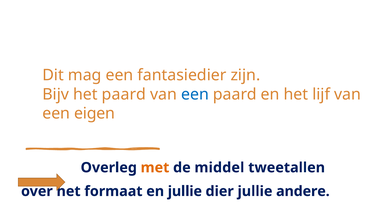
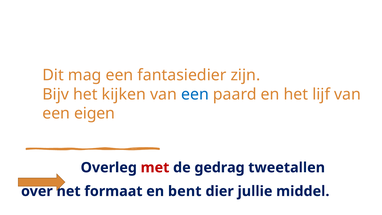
het paard: paard -> kijken (124, 94)
met colour: orange -> red (155, 167)
middel: middel -> gedrag (220, 167)
en jullie: jullie -> bent (185, 191)
andere: andere -> middel (303, 191)
